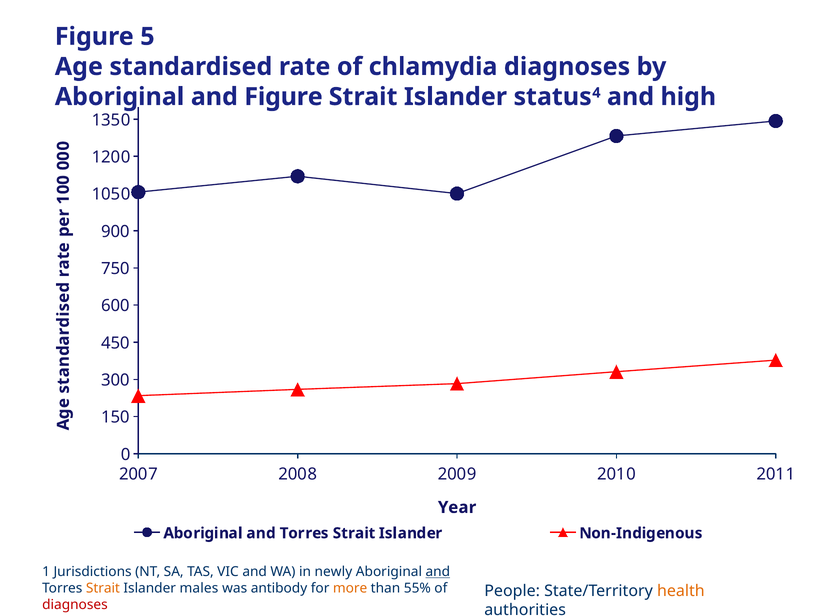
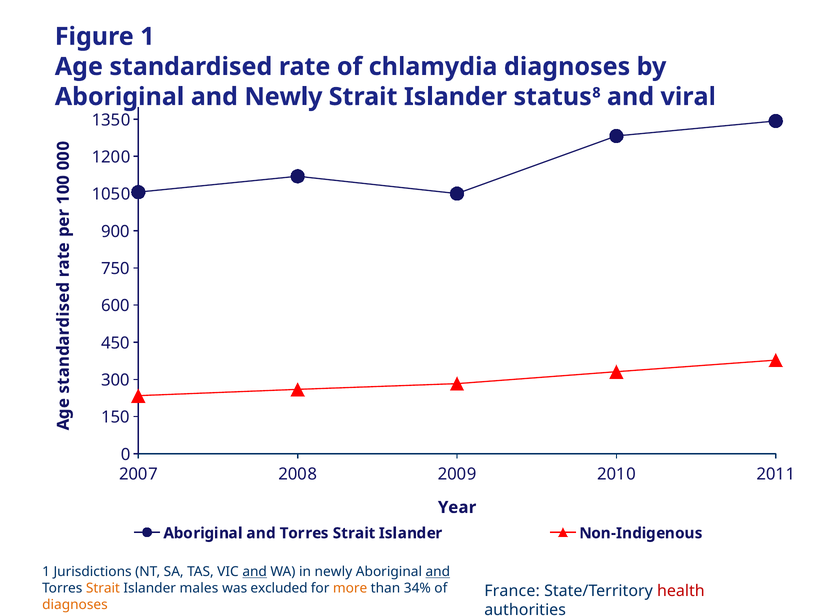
Figure 5: 5 -> 1 (147, 37)
and Figure: Figure -> Newly (283, 97)
4: 4 -> 8 (596, 93)
high: high -> viral (688, 97)
and underline: none -> present (255, 572)
antibody: antibody -> excluded (279, 589)
55%: 55% -> 34% (417, 589)
People: People -> France (512, 591)
health colour: orange -> red (681, 591)
diagnoses colour: red -> orange (75, 605)
